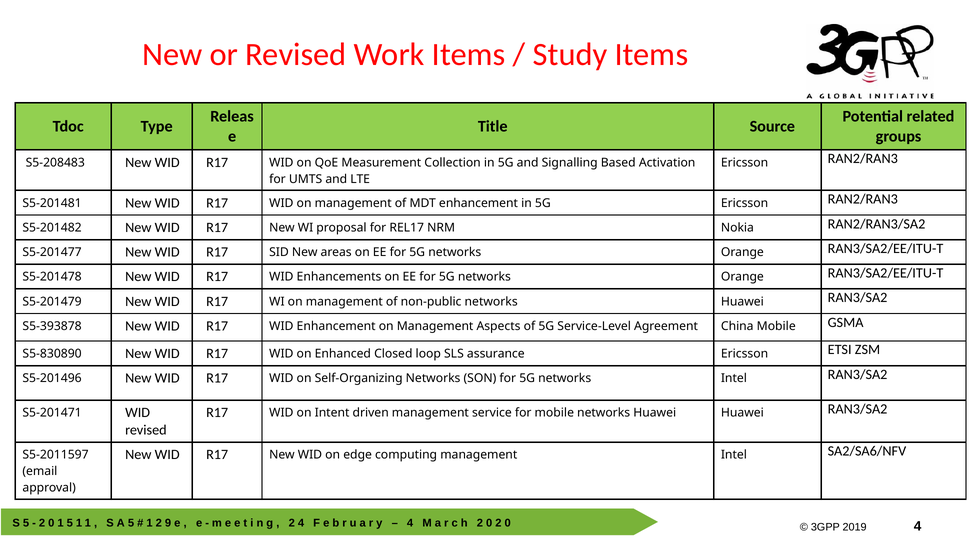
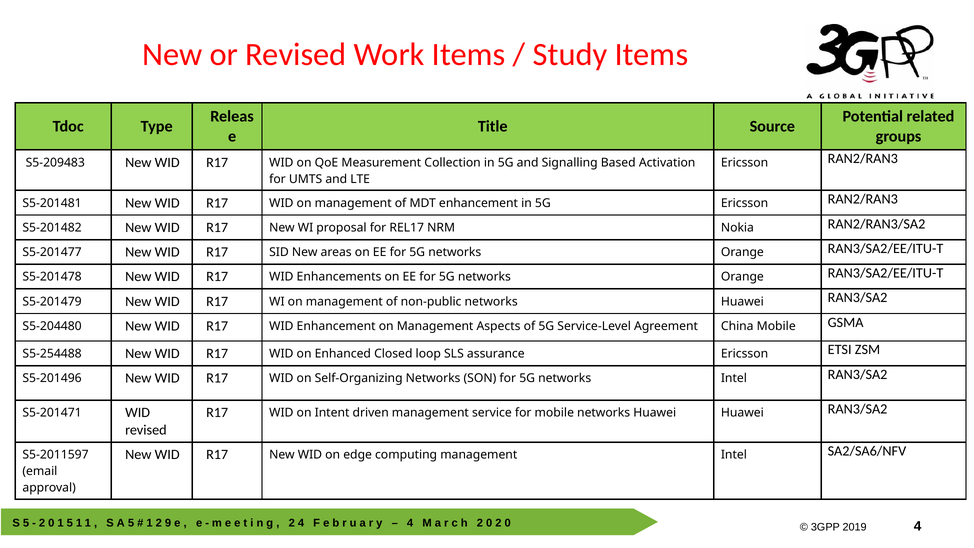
S5-208483: S5-208483 -> S5-209483 (55, 163)
S5-393878: S5-393878 -> S5-204480 (52, 326)
S5-830890: S5-830890 -> S5-254488 (52, 354)
